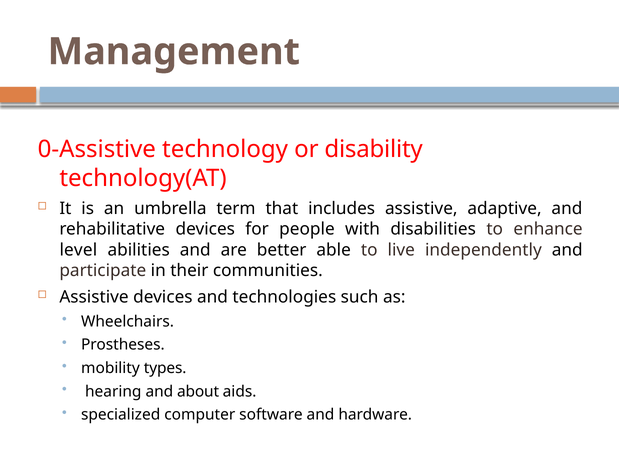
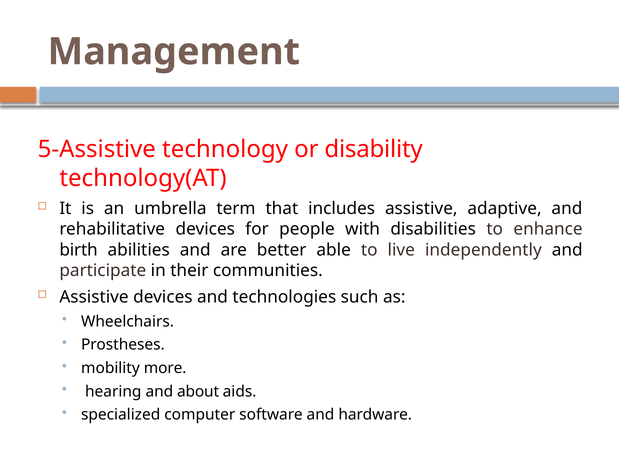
0-Assistive: 0-Assistive -> 5-Assistive (97, 149)
level: level -> birth (79, 249)
types: types -> more (165, 368)
